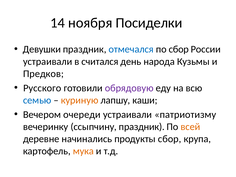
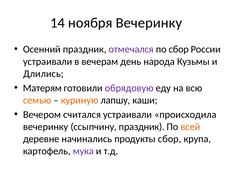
ноября Посиделки: Посиделки -> Вечеринку (149, 23)
Девушки: Девушки -> Осенний (42, 49)
отмечался colour: blue -> purple (131, 49)
считался: считался -> вечерам (100, 61)
Предков: Предков -> Длились (43, 74)
Русского: Русского -> Матерям (42, 88)
семью colour: blue -> orange (37, 100)
очереди: очереди -> считался (82, 114)
патриотизму: патриотизму -> происходила (185, 114)
мука colour: orange -> purple (83, 151)
